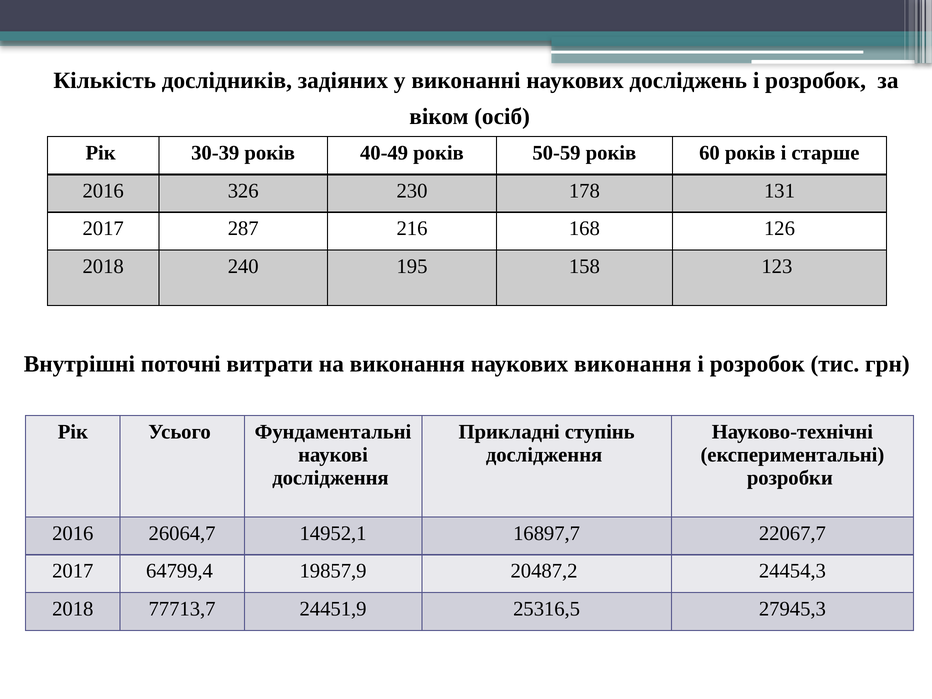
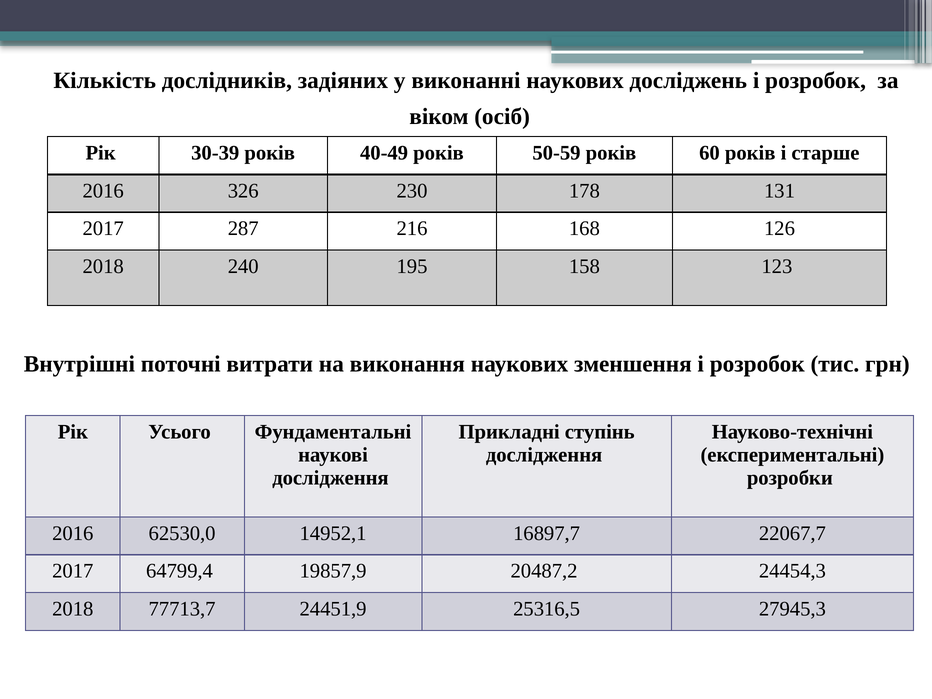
наукових виконання: виконання -> зменшення (633, 364)
26064,7: 26064,7 -> 62530,0 (182, 533)
